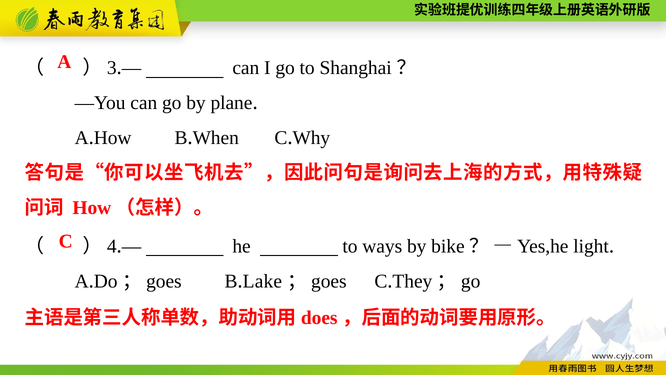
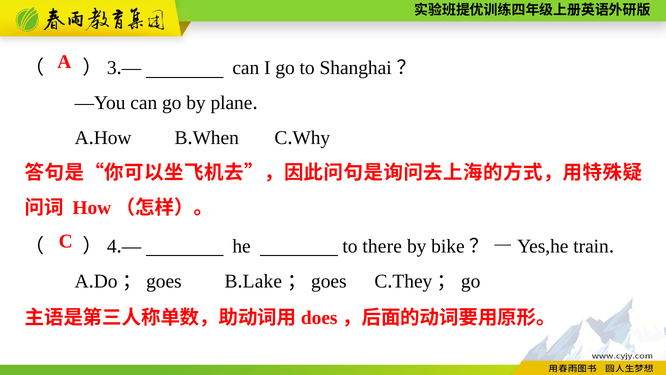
ways: ways -> there (382, 246)
light: light -> train (591, 246)
